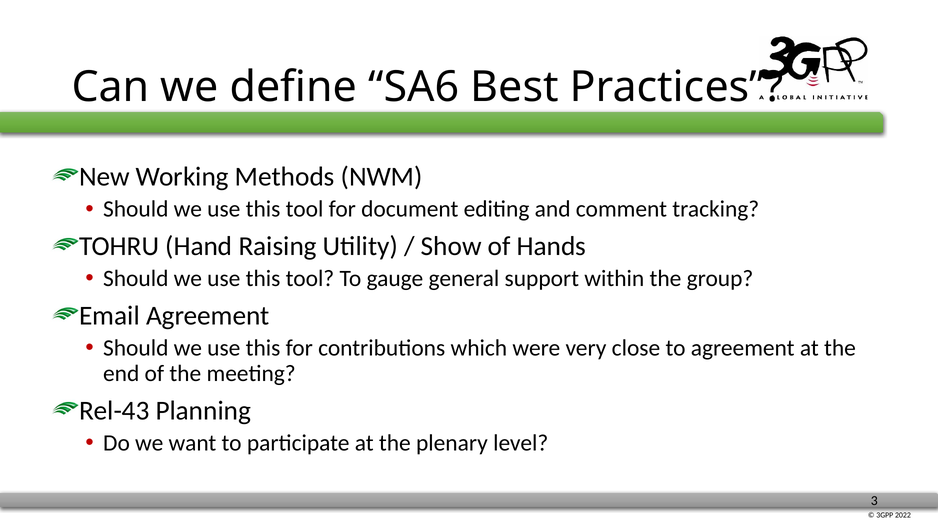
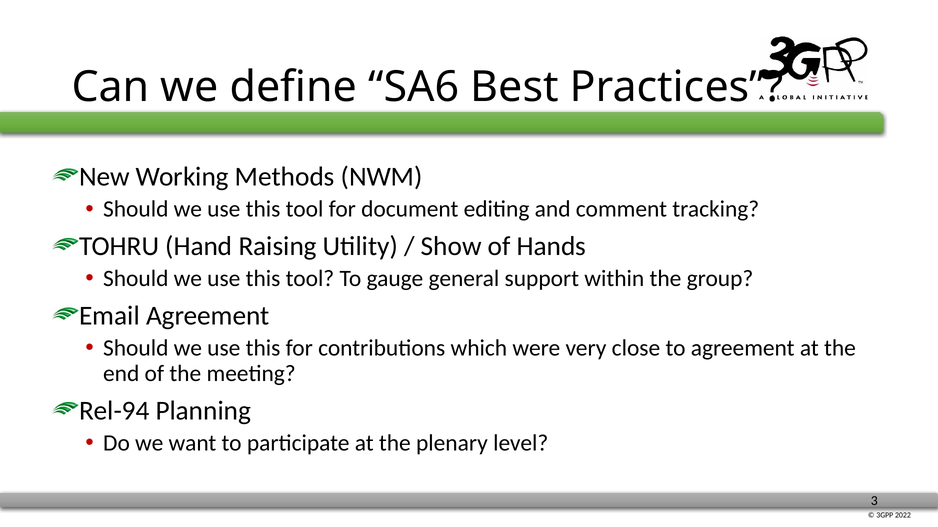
Rel-43: Rel-43 -> Rel-94 (114, 411)
